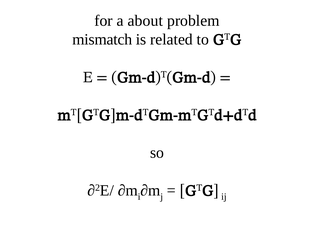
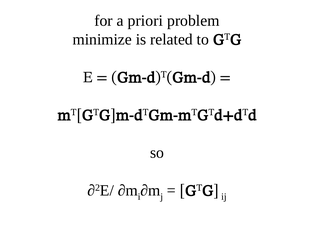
about: about -> priori (145, 21)
mismatch: mismatch -> minimize (102, 39)
